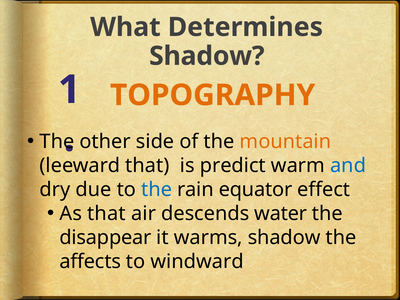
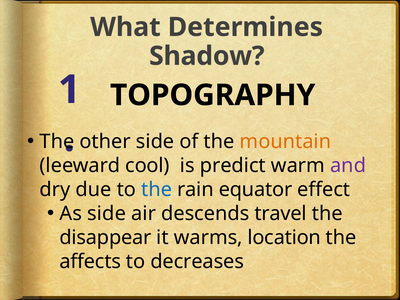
TOPOGRAPHY colour: orange -> black (213, 95)
leeward that: that -> cool (147, 166)
and colour: blue -> purple (348, 166)
As that: that -> side (107, 214)
water: water -> travel (281, 214)
warms shadow: shadow -> location (284, 238)
windward: windward -> decreases (197, 262)
